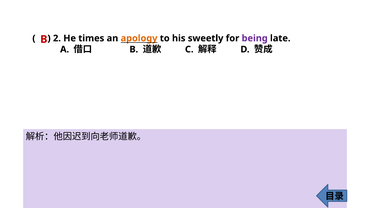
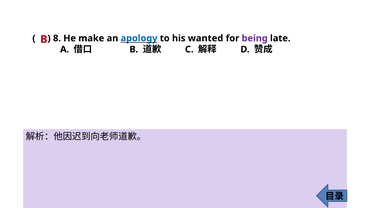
2: 2 -> 8 (57, 38)
times: times -> make (91, 38)
apology colour: orange -> blue (139, 38)
sweetly: sweetly -> wanted (206, 38)
